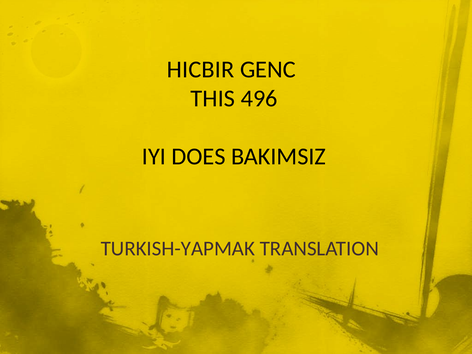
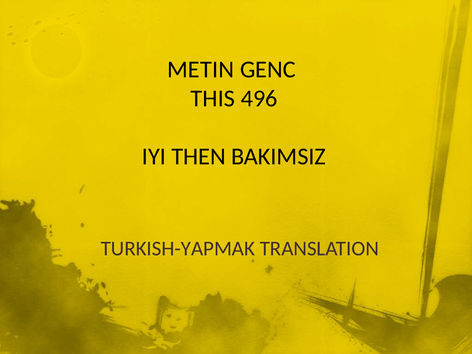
HICBIR: HICBIR -> METIN (201, 69)
DOES: DOES -> THEN (199, 157)
